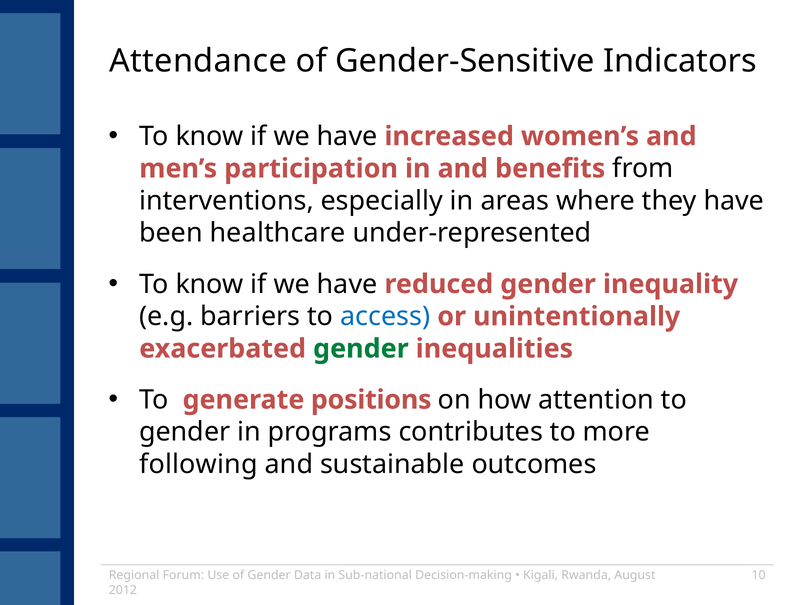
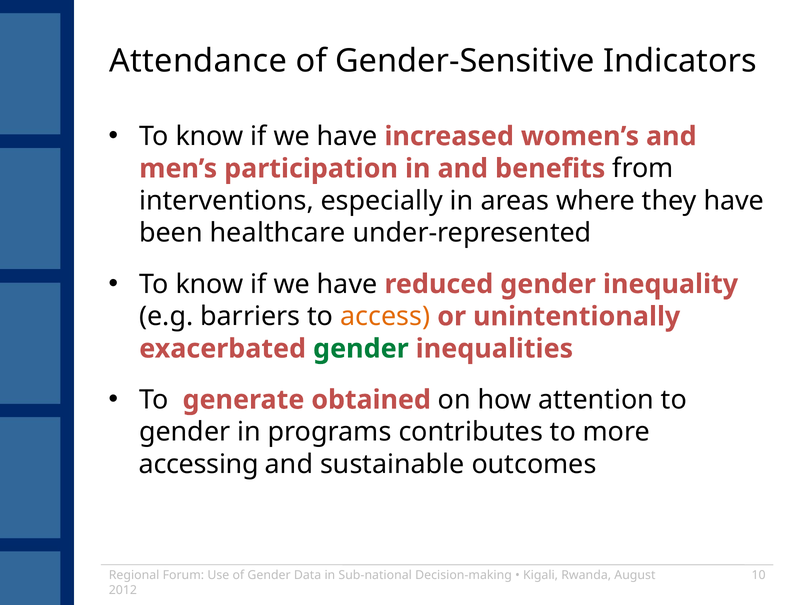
access colour: blue -> orange (385, 317)
positions: positions -> obtained (371, 400)
following: following -> accessing (199, 465)
